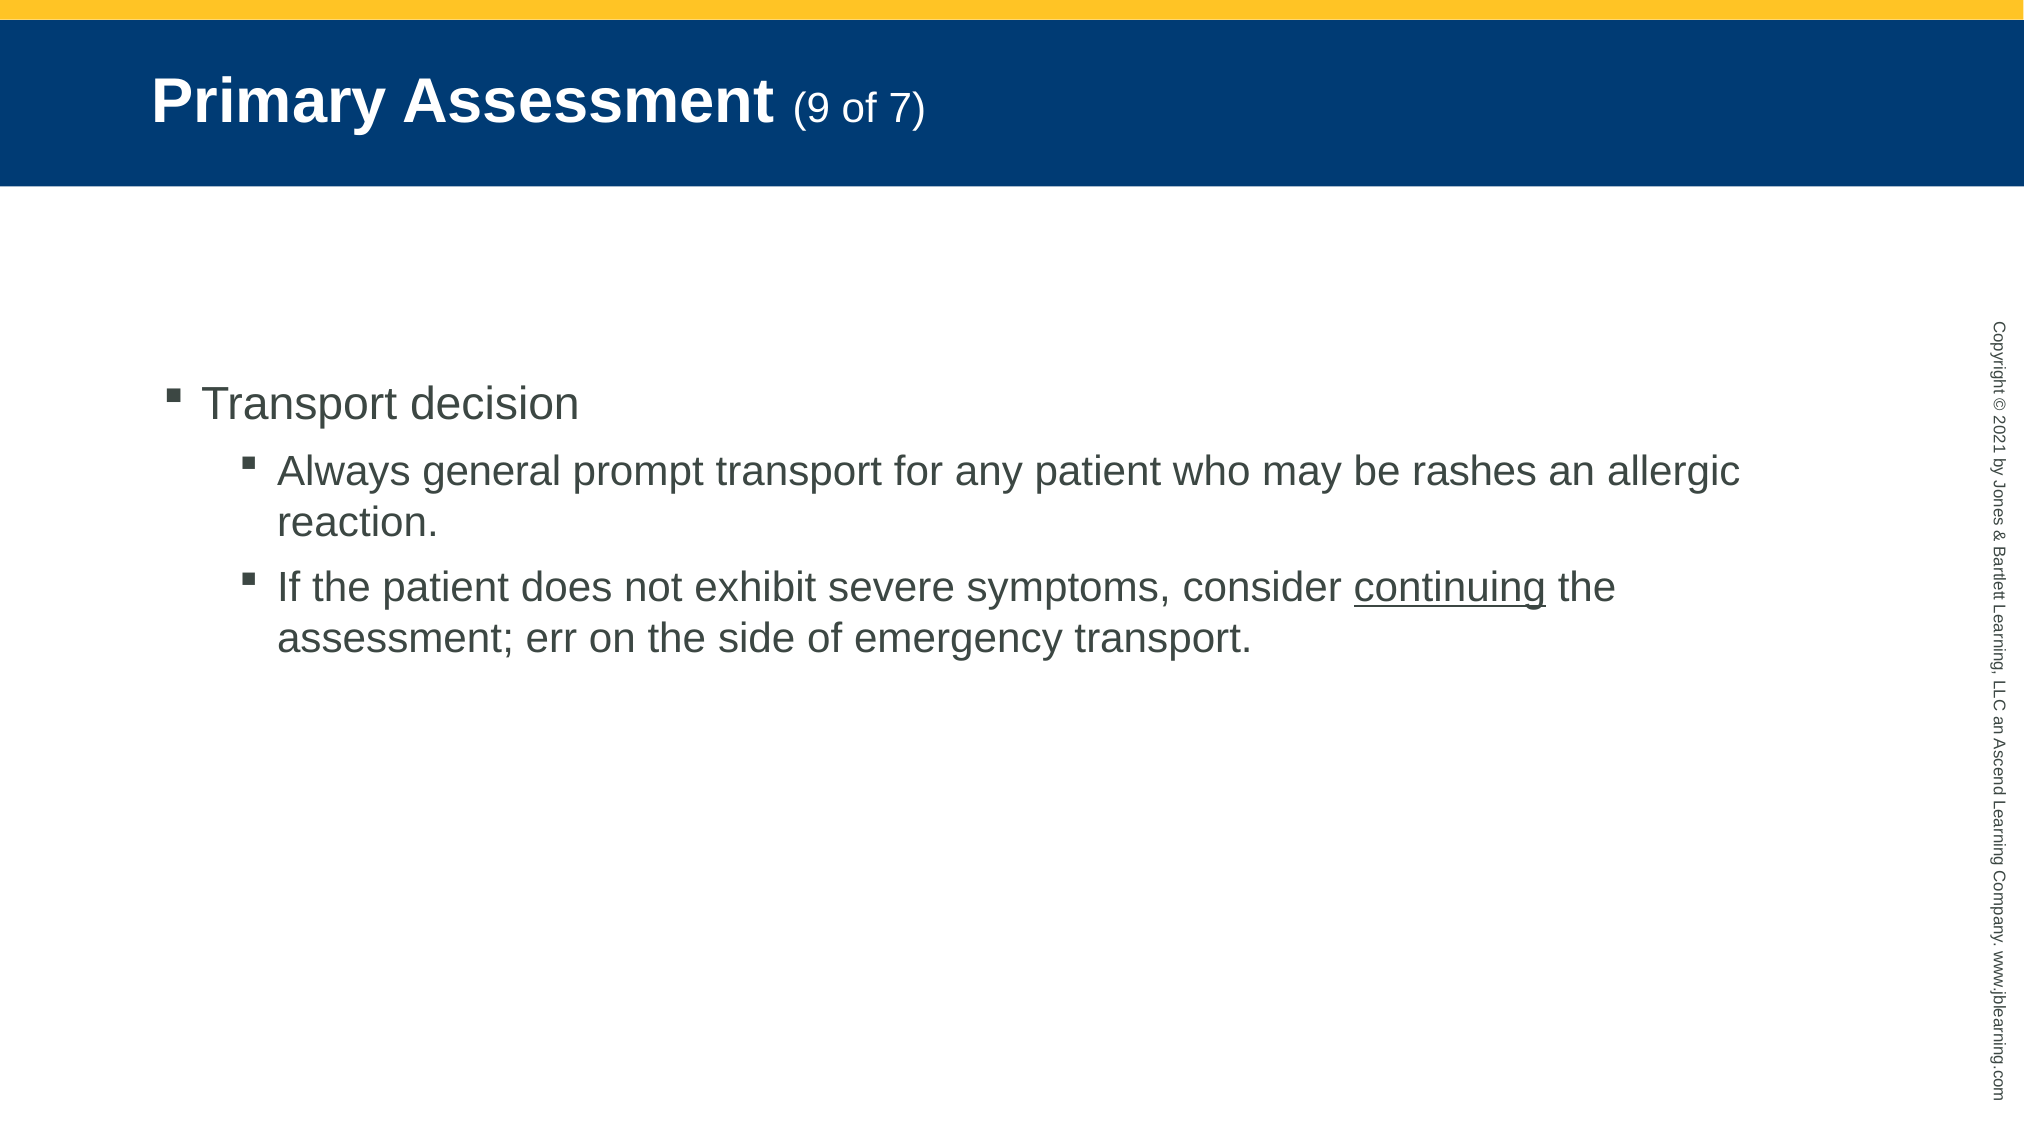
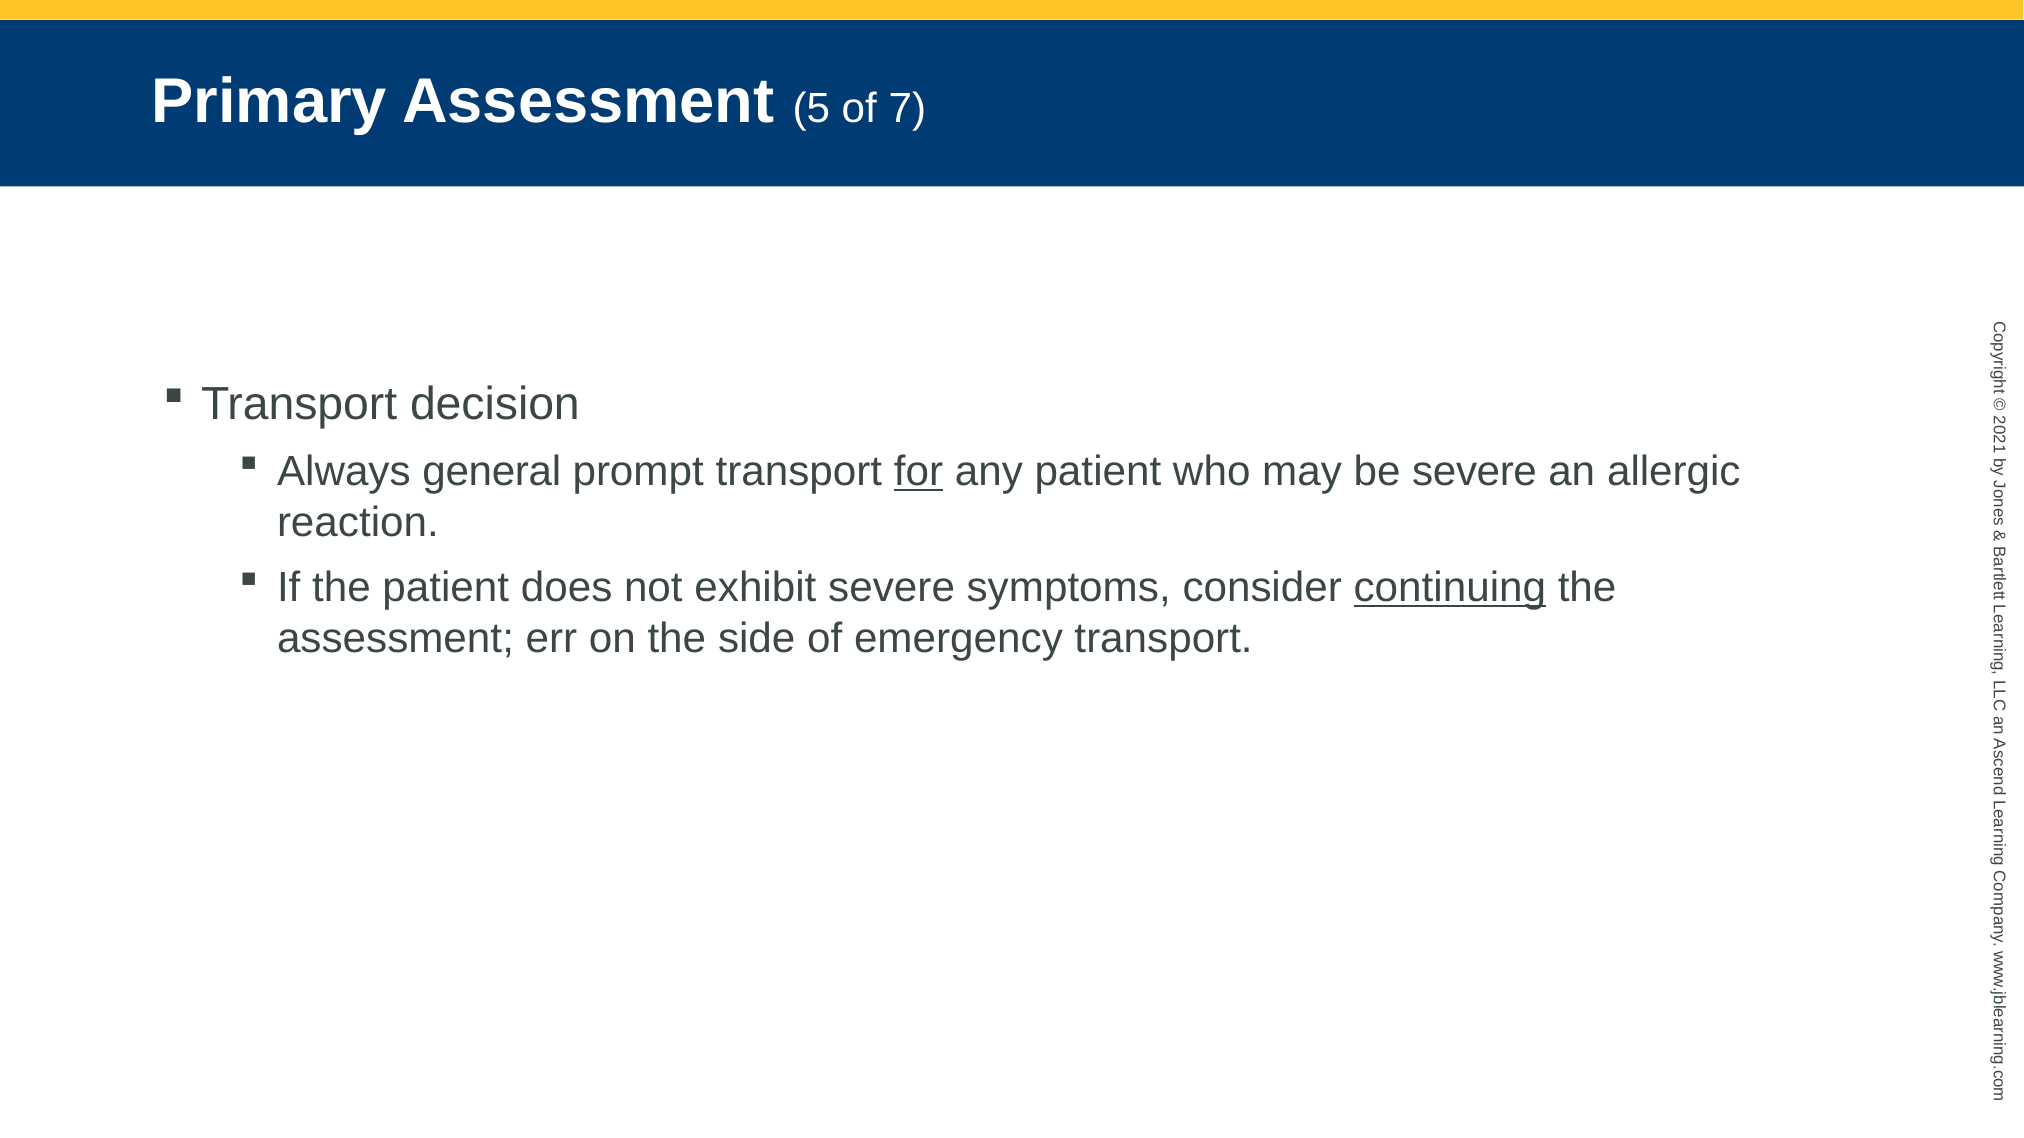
9: 9 -> 5 (811, 109)
for underline: none -> present (919, 472)
be rashes: rashes -> severe (1475, 472)
